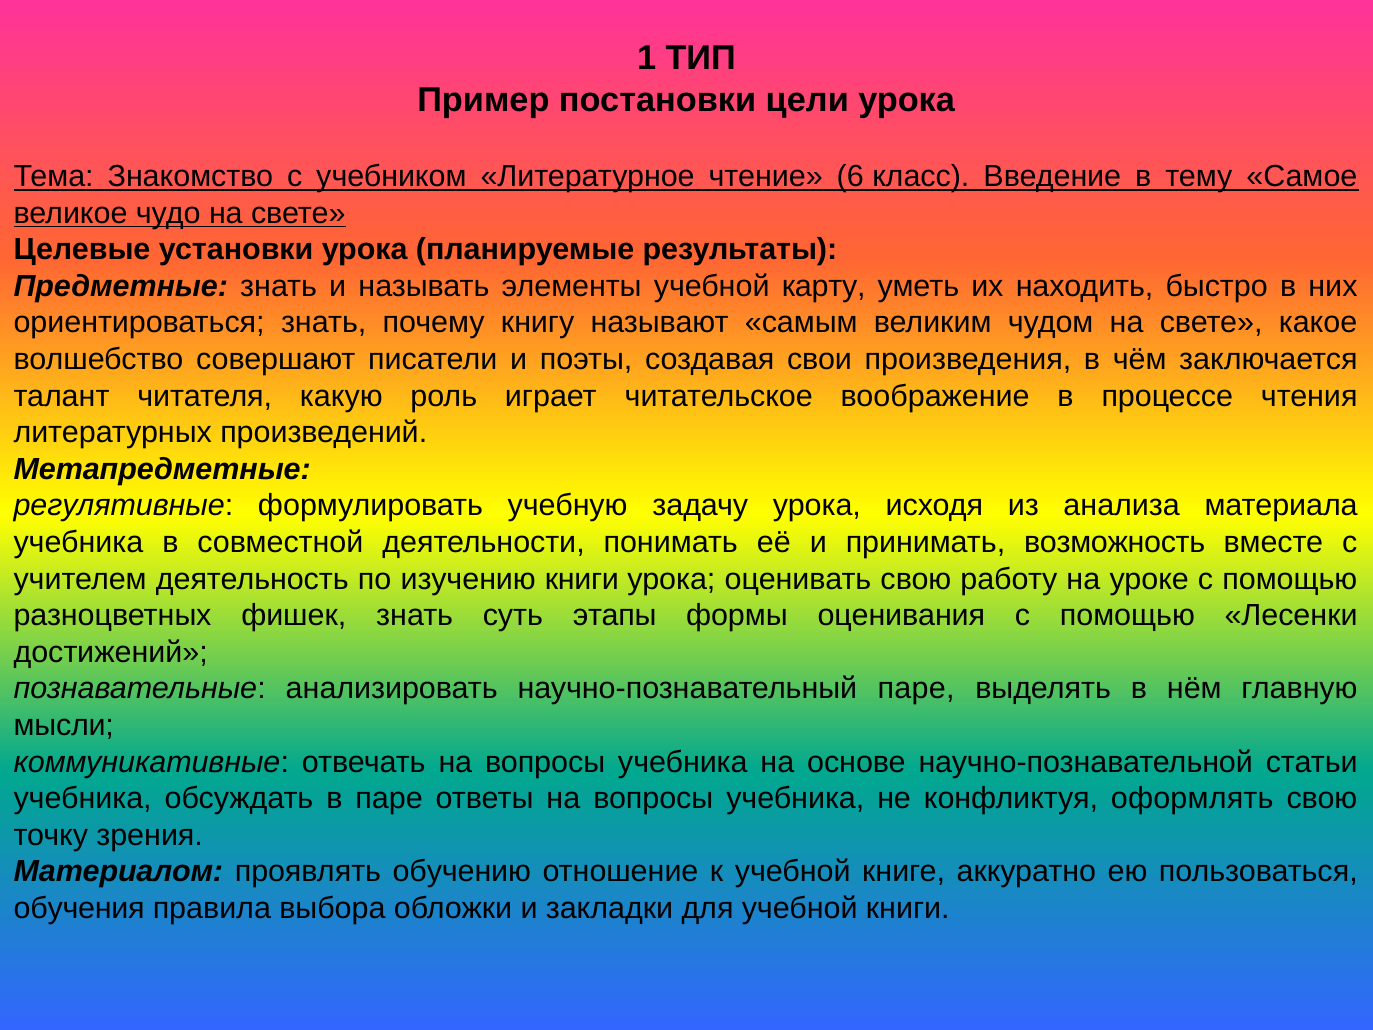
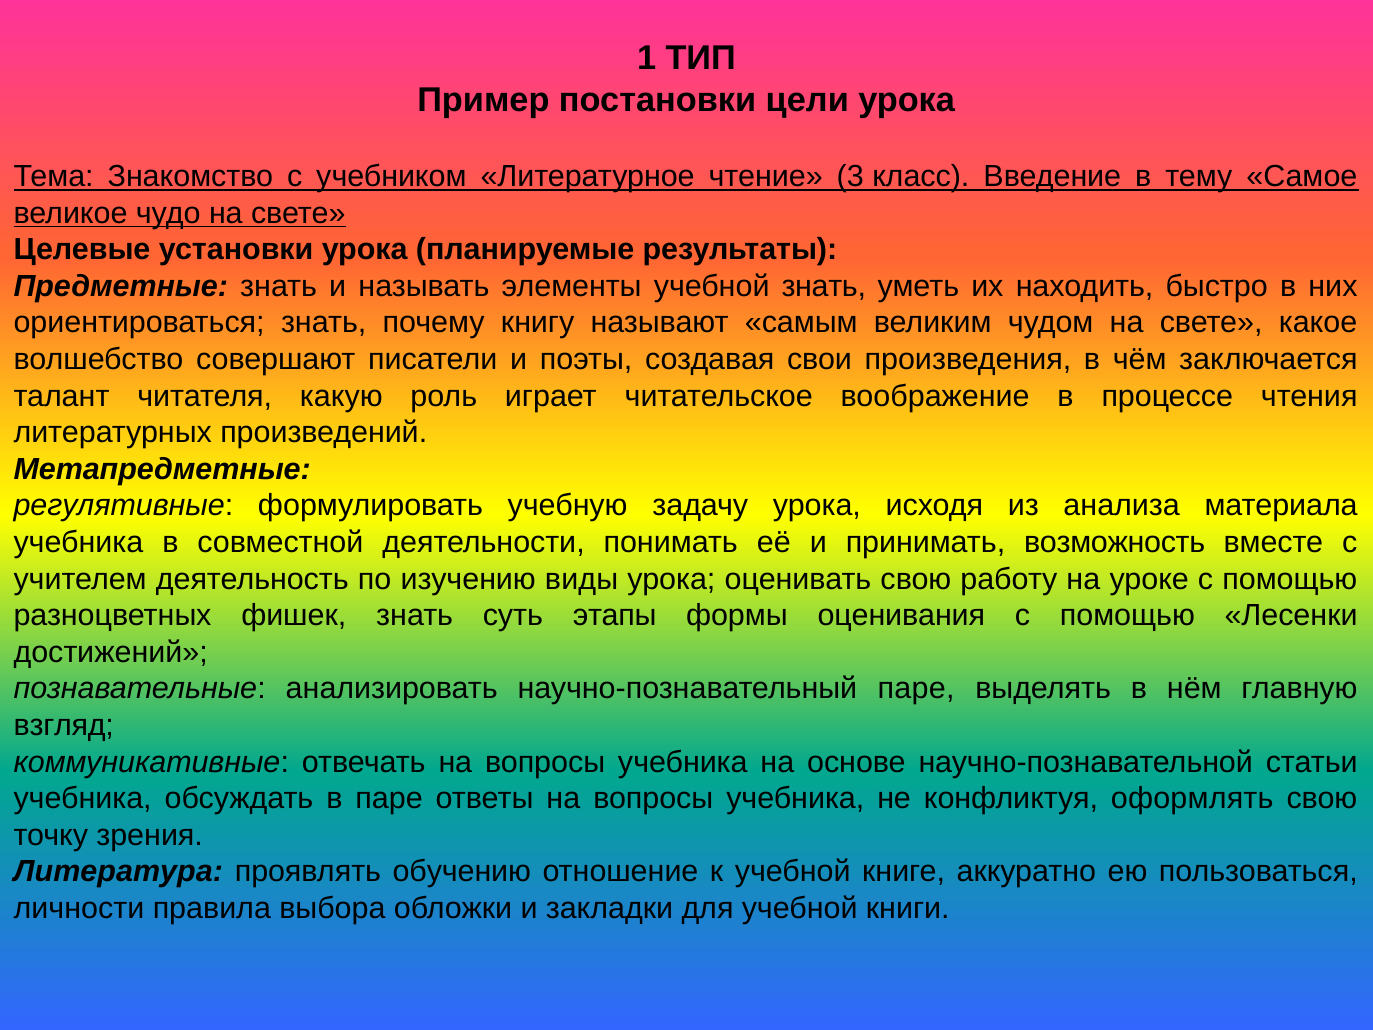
6: 6 -> 3 (850, 176)
учебной карту: карту -> знать (824, 286)
изучению книги: книги -> виды (582, 579)
мысли: мысли -> взгляд (64, 725)
Материалом: Материалом -> Литература (118, 872)
обучения: обучения -> личности (79, 908)
